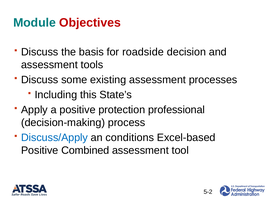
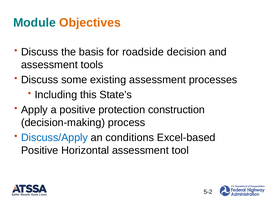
Objectives colour: red -> orange (90, 23)
professional: professional -> construction (176, 109)
Combined: Combined -> Horizontal (85, 150)
